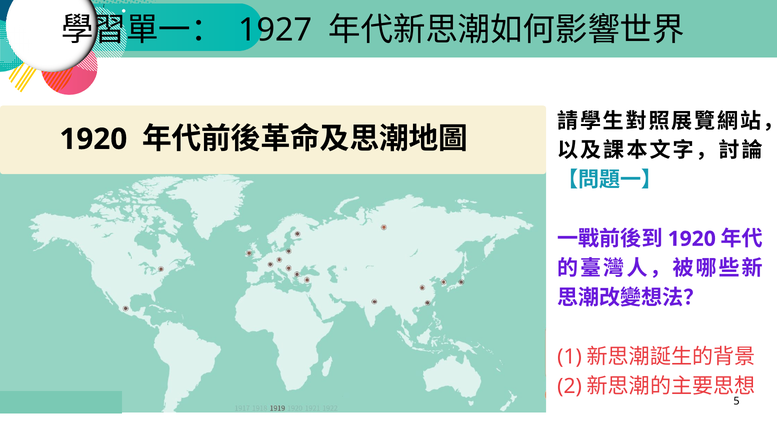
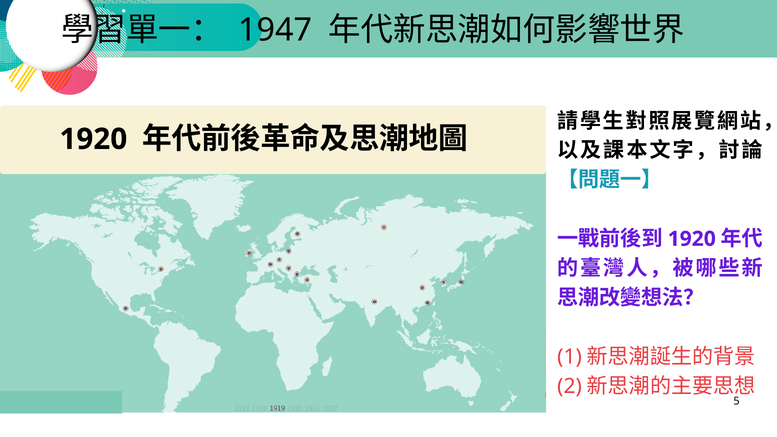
1927: 1927 -> 1947 (275, 30)
